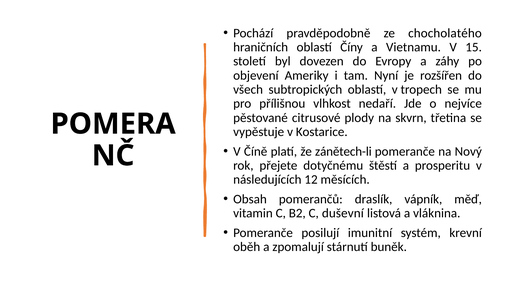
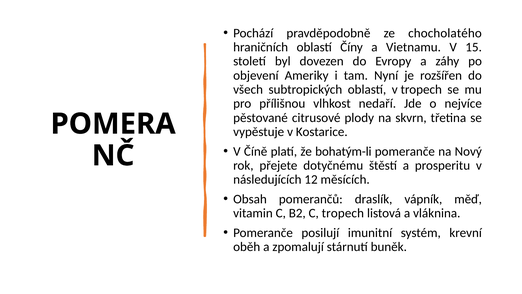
zánětech-li: zánětech-li -> bohatým-li (343, 151)
C duševní: duševní -> tropech (343, 213)
